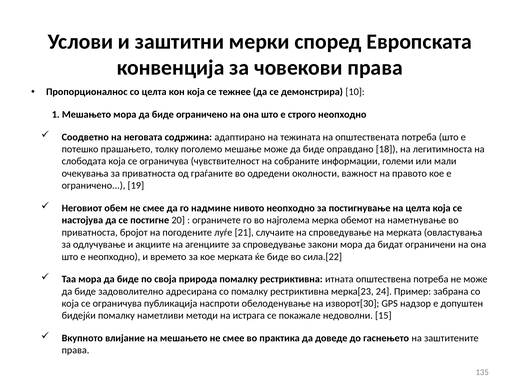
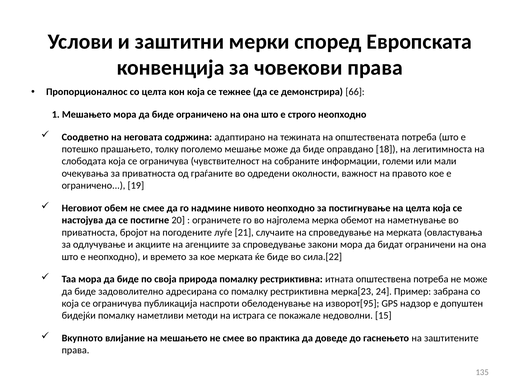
10: 10 -> 66 (355, 92)
изворот[30: изворот[30 -> изворот[95 (352, 303)
